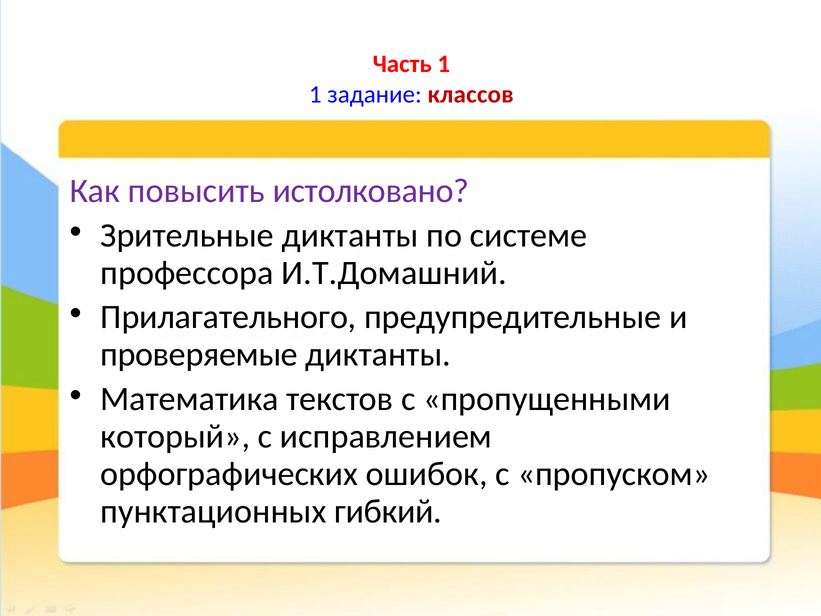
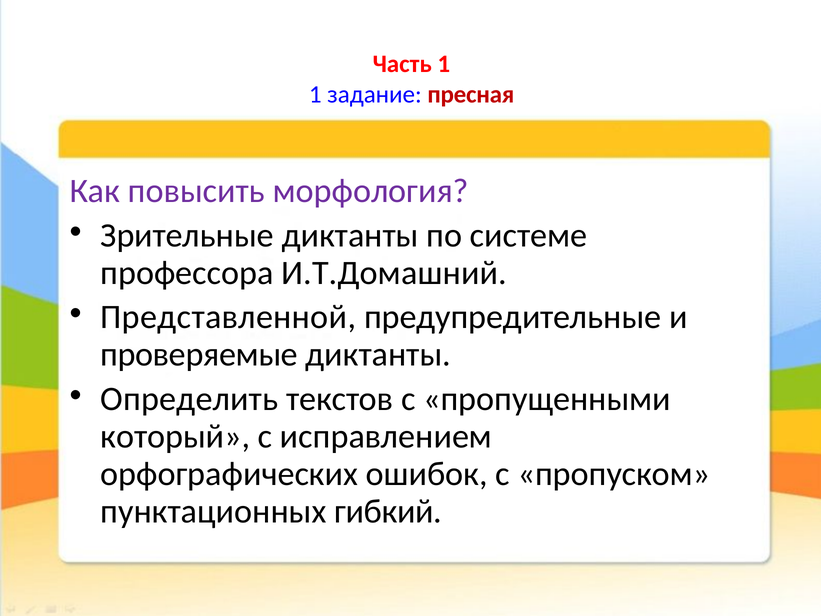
классов: классов -> пресная (471, 94)
истолковано: истолковано -> морфология (371, 191)
Прилагательного: Прилагательного -> Представленной (228, 317)
Математика: Математика -> Определить (189, 399)
